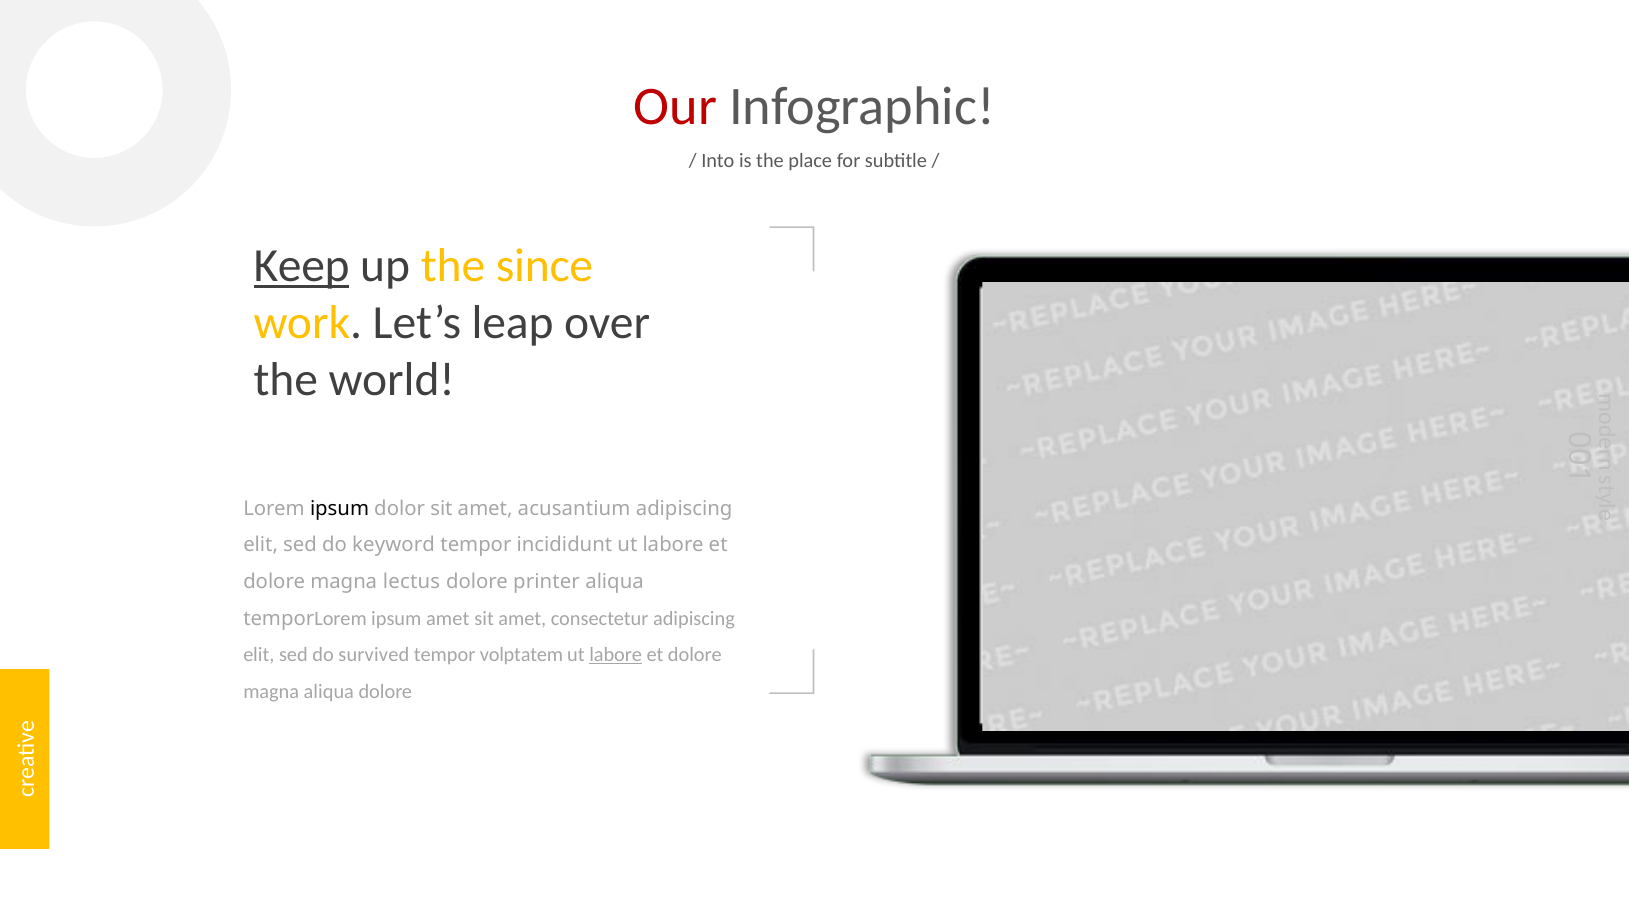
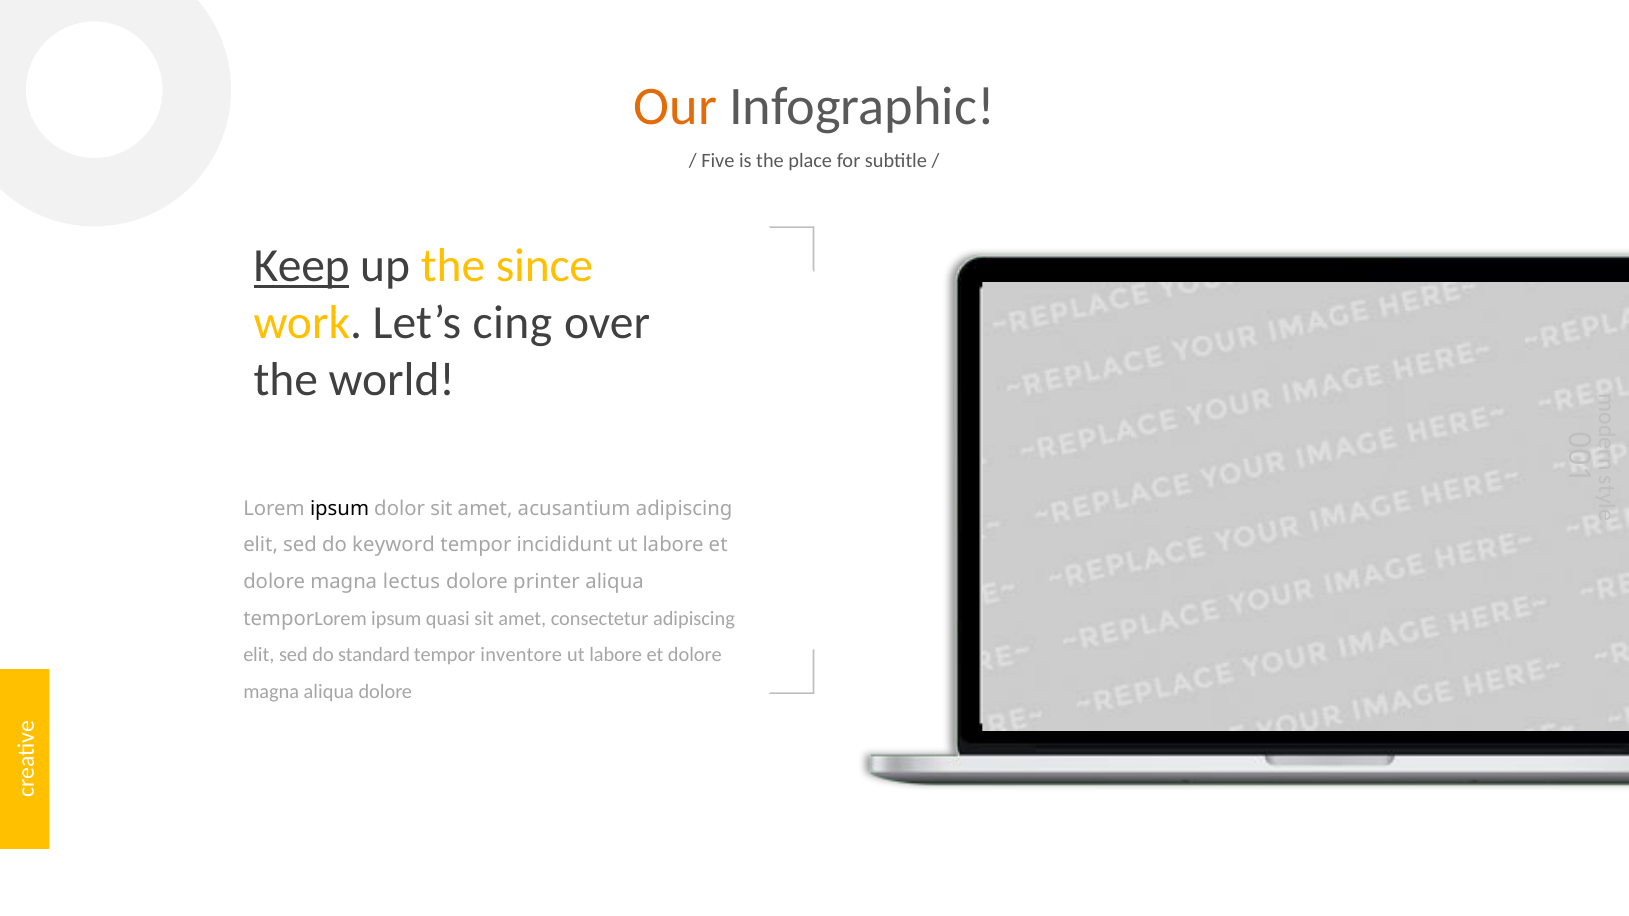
Our colour: red -> orange (675, 107)
Into: Into -> Five (718, 161)
leap: leap -> cing (512, 323)
ipsum amet: amet -> quasi (448, 619)
survived: survived -> standard (374, 655)
volptatem: volptatem -> inventore (521, 655)
labore underline: present -> none (616, 655)
